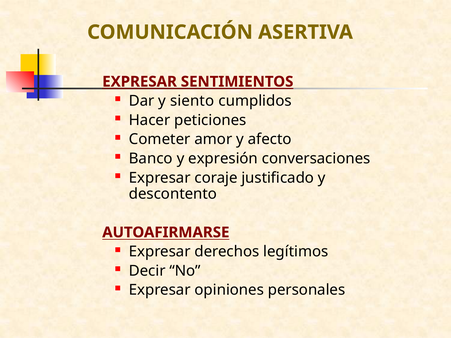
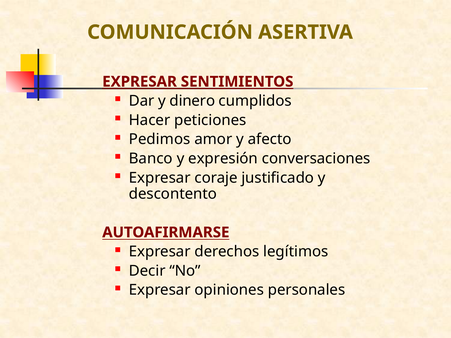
siento: siento -> dinero (192, 101)
Cometer: Cometer -> Pedimos (160, 139)
